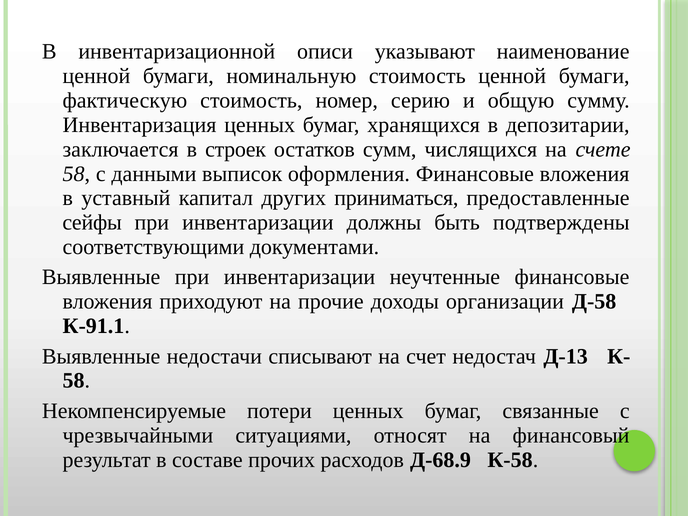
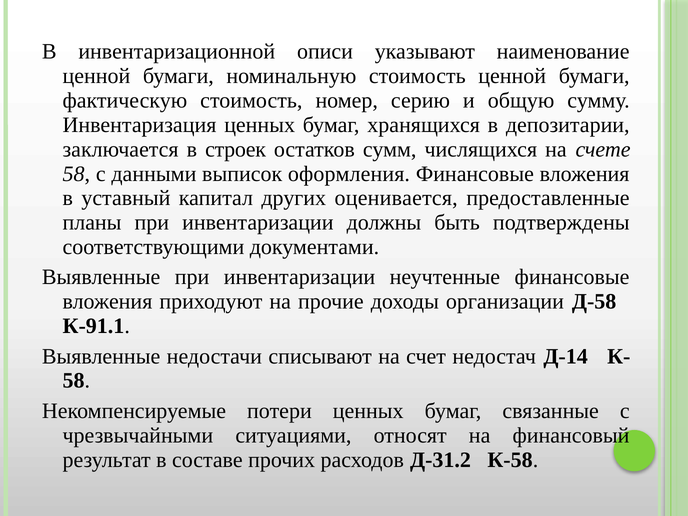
приниматься: приниматься -> оценивается (396, 198)
сейфы: сейфы -> планы (92, 223)
Д-13: Д-13 -> Д-14 (566, 356)
Д-68.9: Д-68.9 -> Д-31.2 (440, 460)
